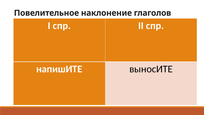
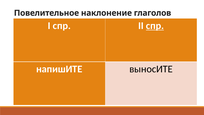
спр underline: none -> present (155, 26)
